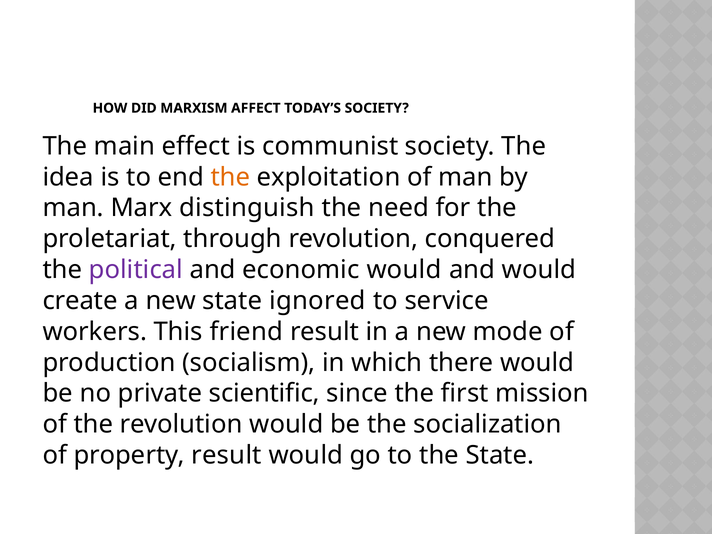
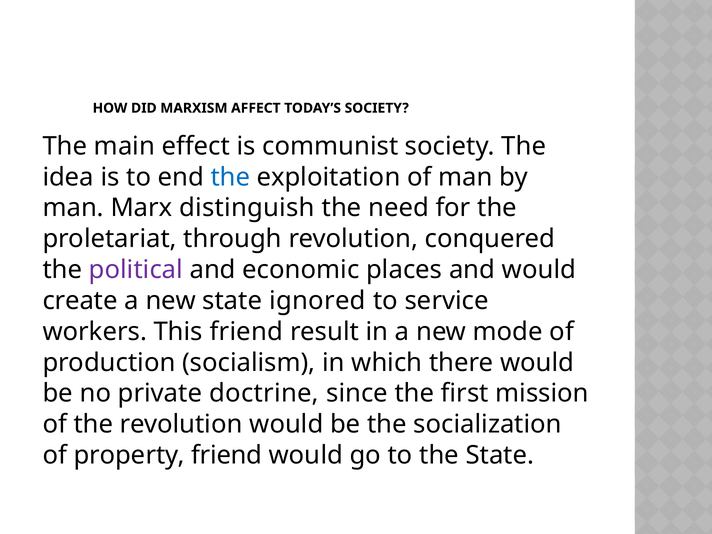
the colour: orange -> blue (231, 177)
economic would: would -> places (404, 270)
scientific: scientific -> doctrine (264, 393)
property result: result -> friend (227, 455)
